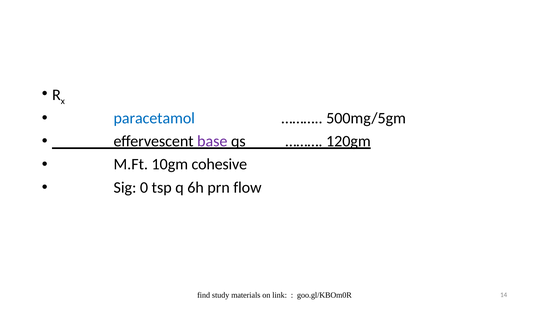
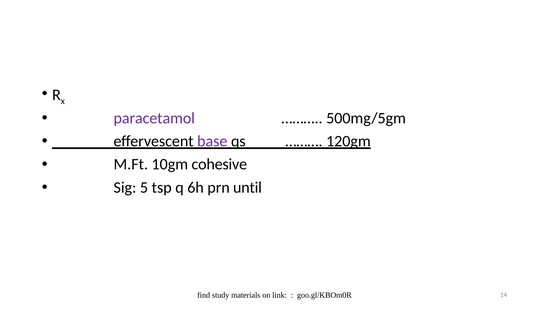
paracetamol colour: blue -> purple (154, 118)
0: 0 -> 5 (144, 187)
flow: flow -> until (247, 187)
